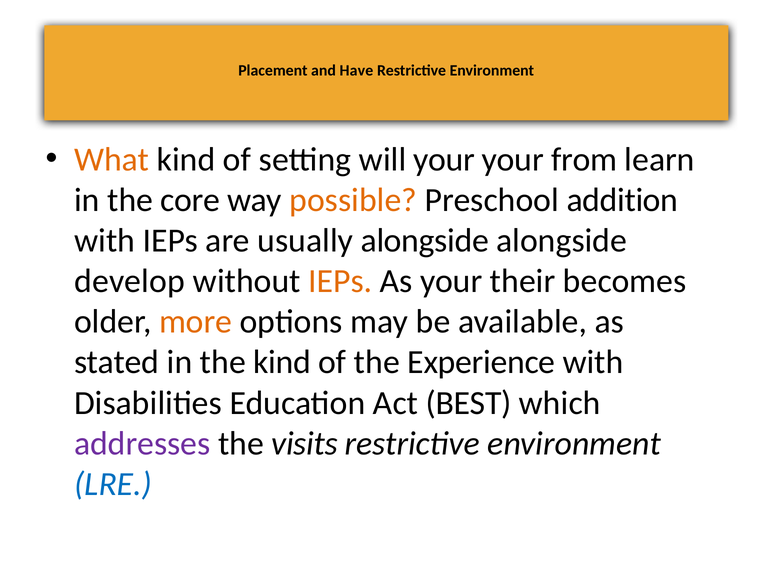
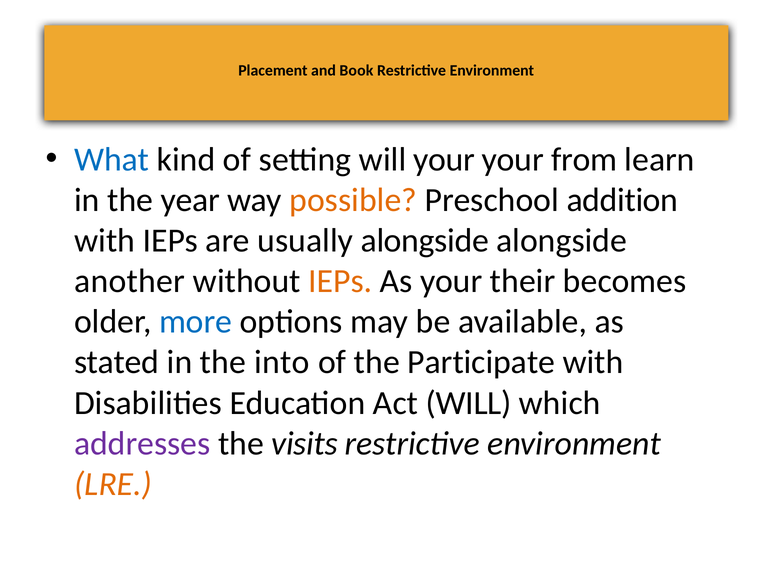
Have: Have -> Book (356, 71)
What colour: orange -> blue (112, 159)
core: core -> year (190, 200)
develop: develop -> another (130, 281)
more colour: orange -> blue (196, 322)
the kind: kind -> into (282, 362)
Experience: Experience -> Participate (481, 362)
Act BEST: BEST -> WILL (469, 403)
LRE colour: blue -> orange (113, 484)
